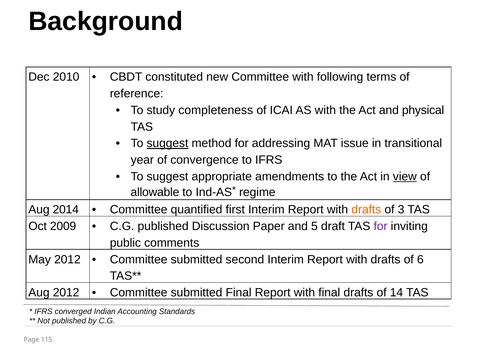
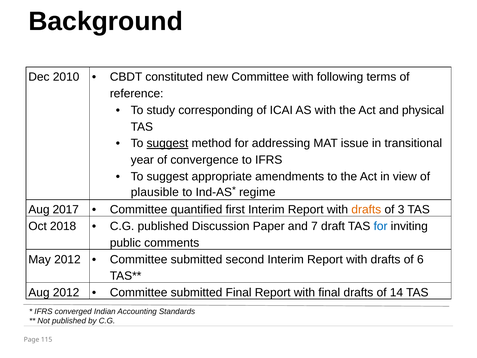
completeness: completeness -> corresponding (216, 110)
view underline: present -> none (405, 176)
allowable: allowable -> plausible (155, 192)
2014: 2014 -> 2017 (66, 210)
2009: 2009 -> 2018 (63, 226)
5: 5 -> 7 (314, 226)
for colour: purple -> blue (381, 226)
